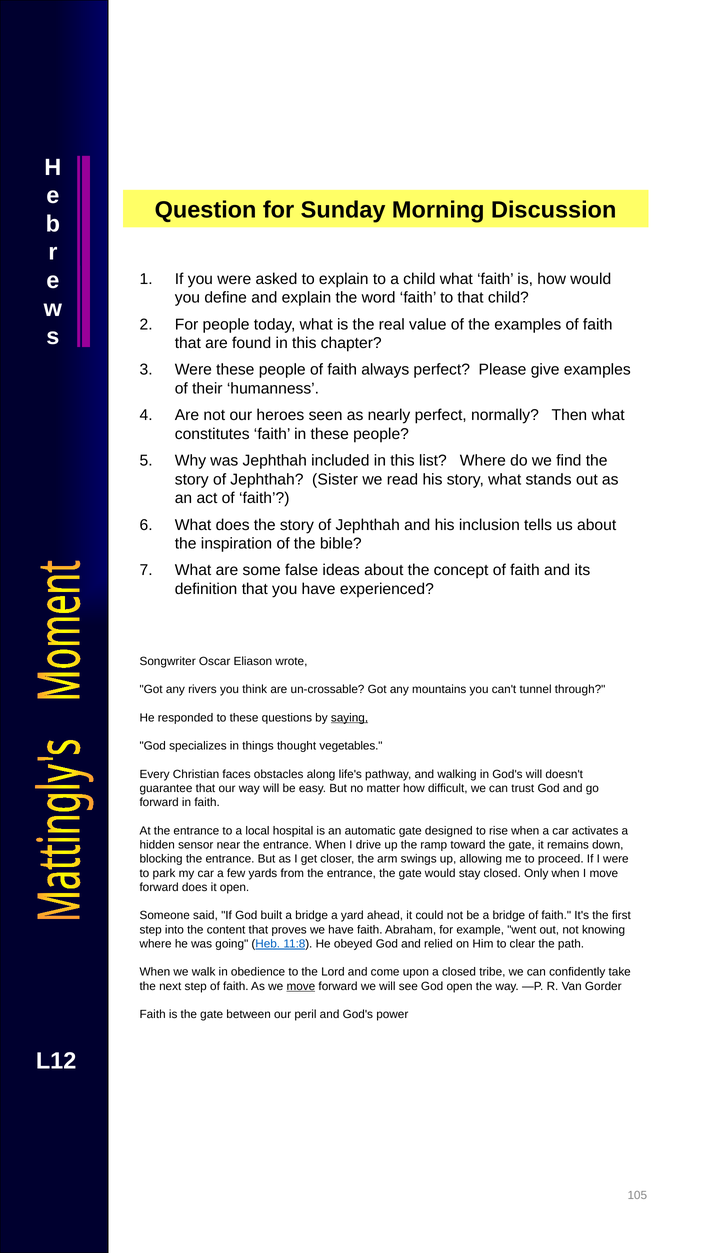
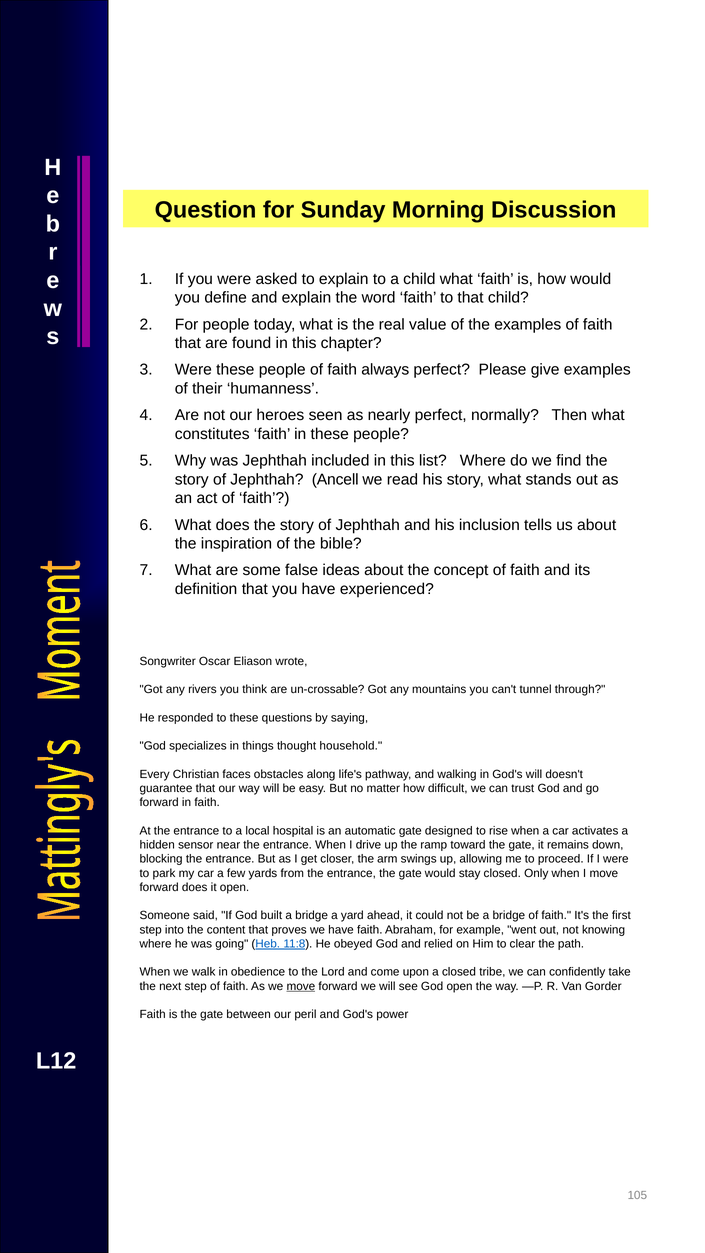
Sister: Sister -> Ancell (335, 480)
saying underline: present -> none (350, 718)
vegetables: vegetables -> household (351, 746)
